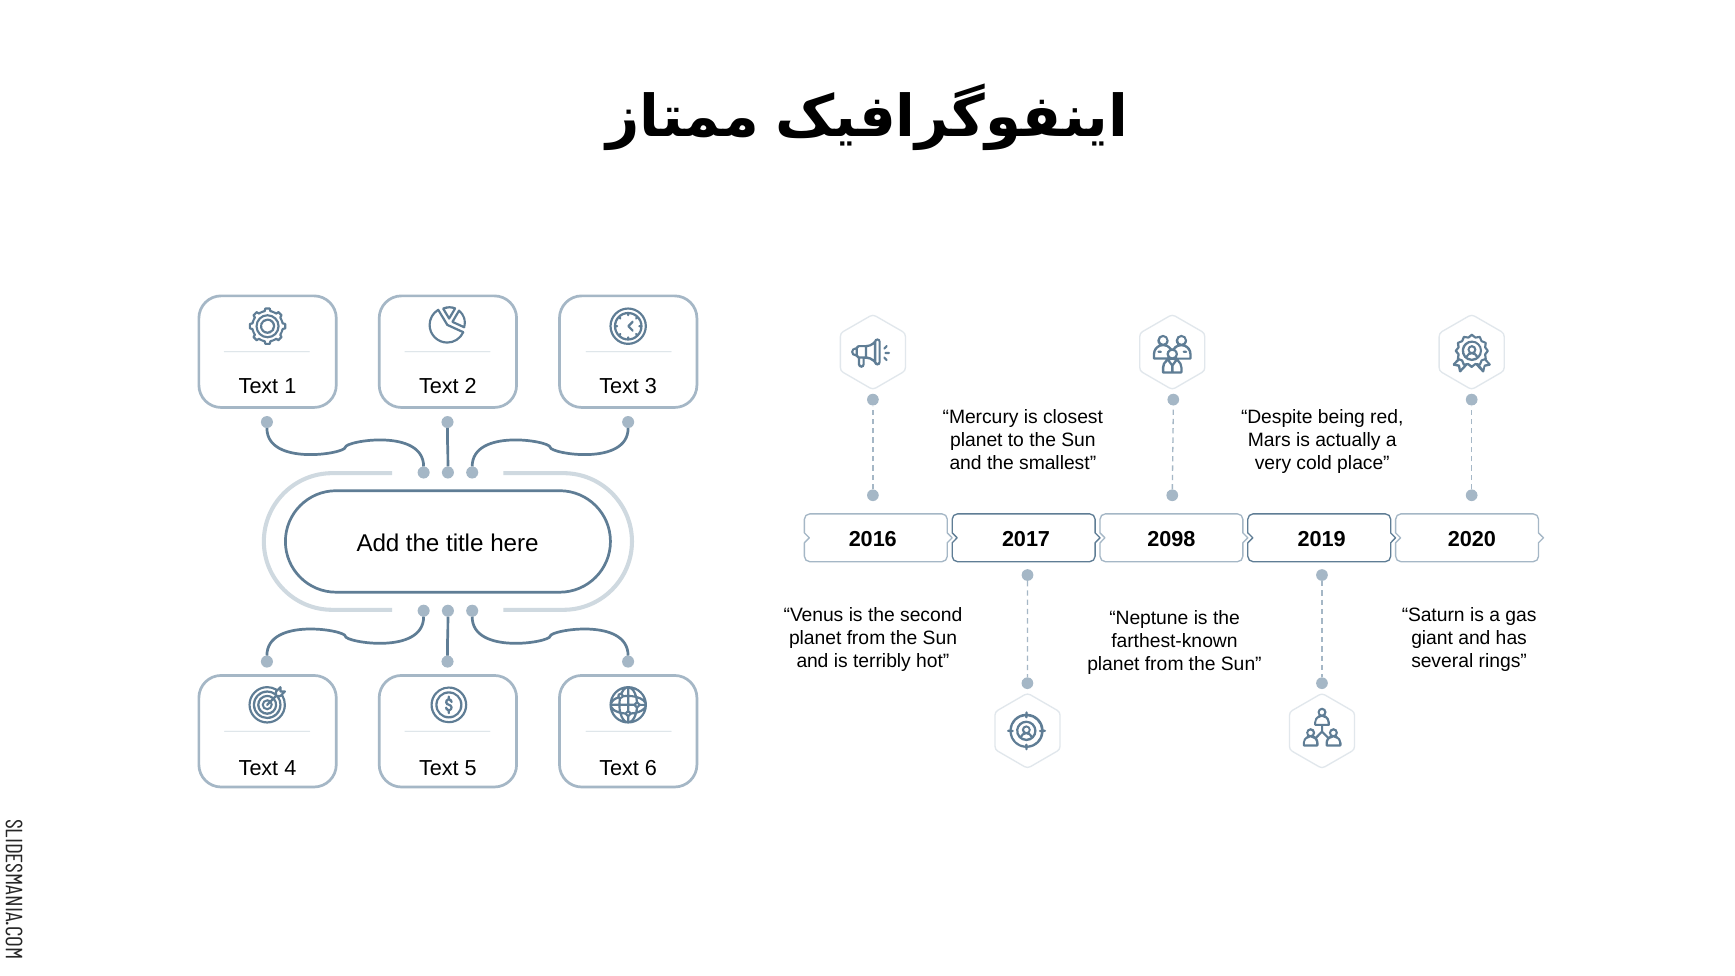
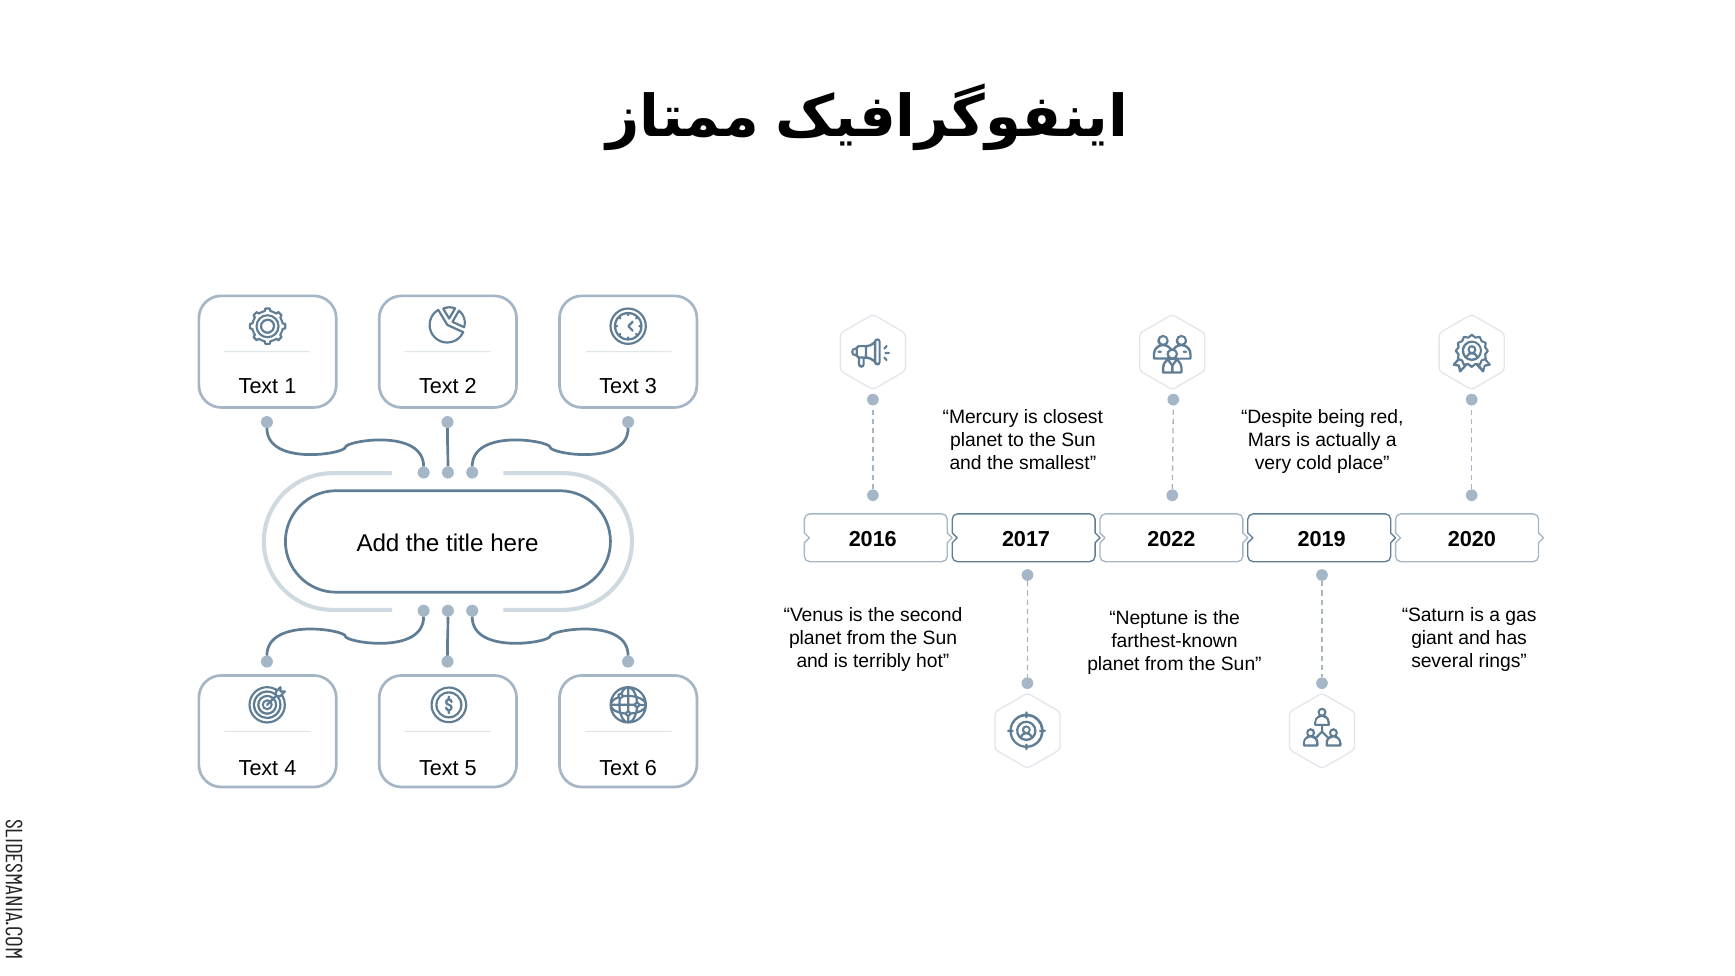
2098: 2098 -> 2022 (1171, 539)
